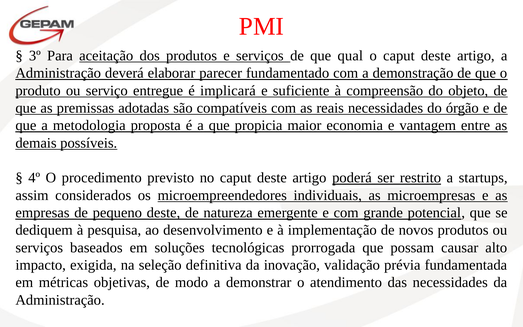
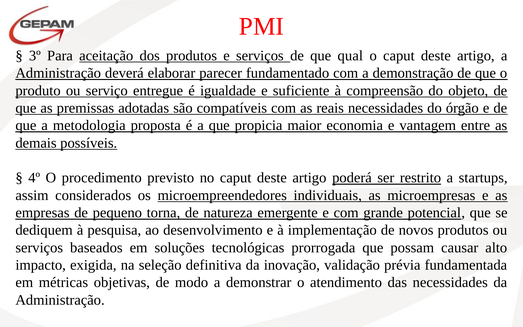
implicará: implicará -> igualdade (228, 91)
pequeno deste: deste -> torna (163, 213)
